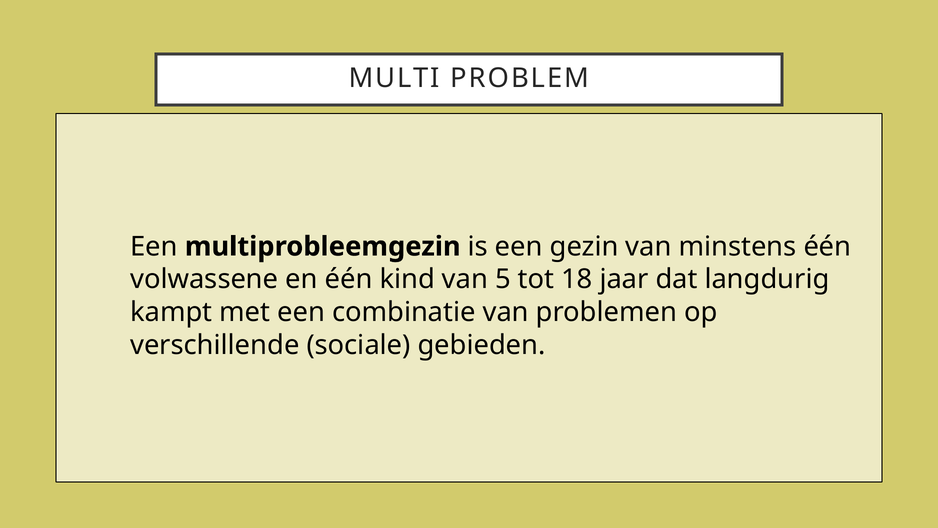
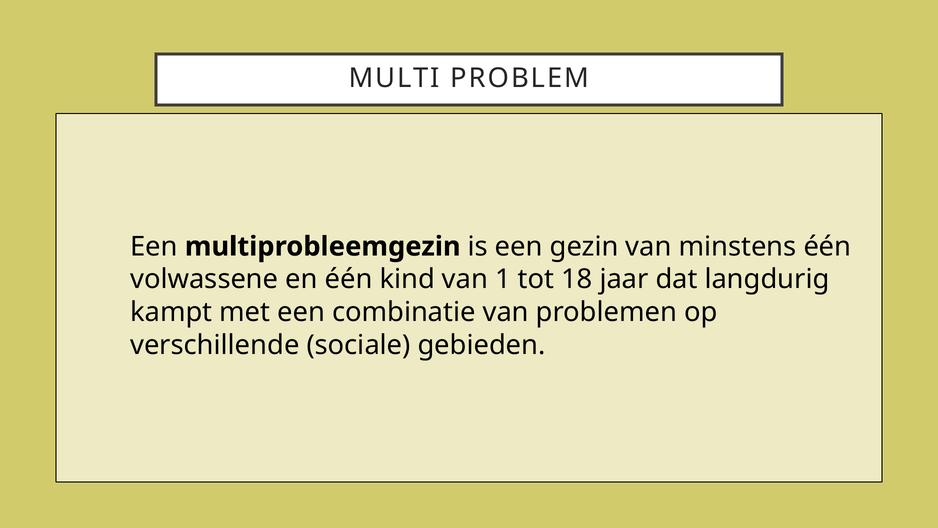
5: 5 -> 1 (503, 279)
